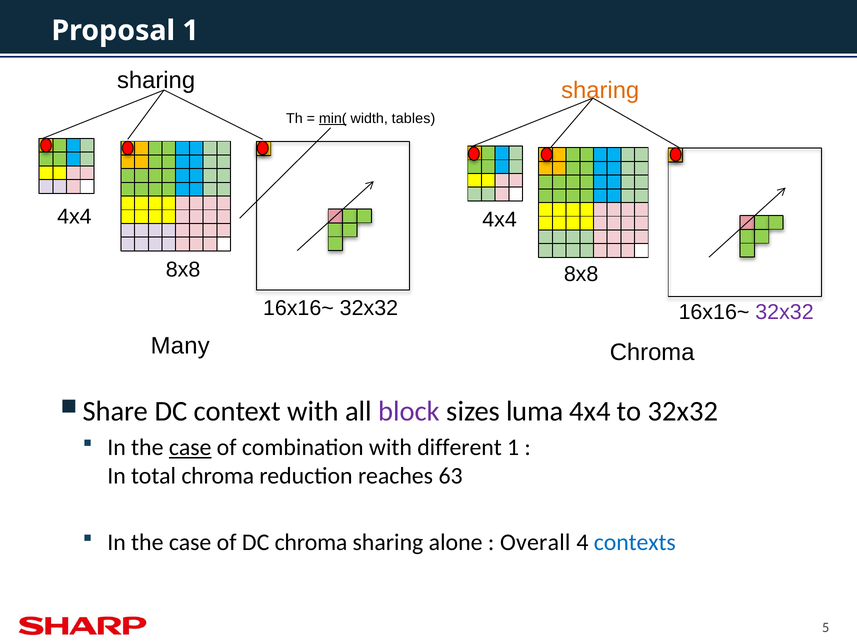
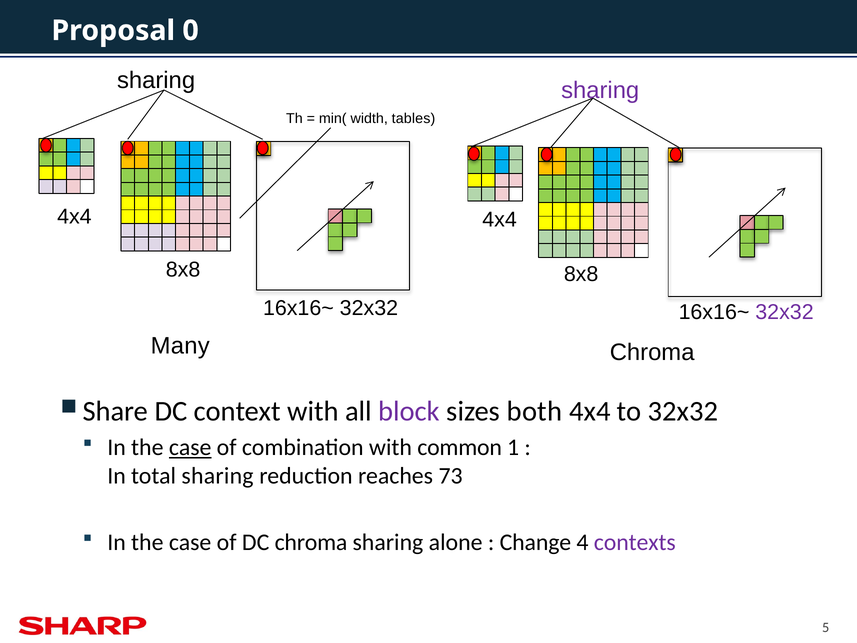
Proposal 1: 1 -> 0 (191, 31)
sharing colour: orange -> purple (600, 91)
min( underline: present -> none (333, 118)
luma: luma -> both (534, 411)
different: different -> common (460, 447)
total chroma: chroma -> sharing (218, 476)
63: 63 -> 73 (451, 476)
Overall: Overall -> Change (535, 542)
contexts colour: blue -> purple (635, 542)
